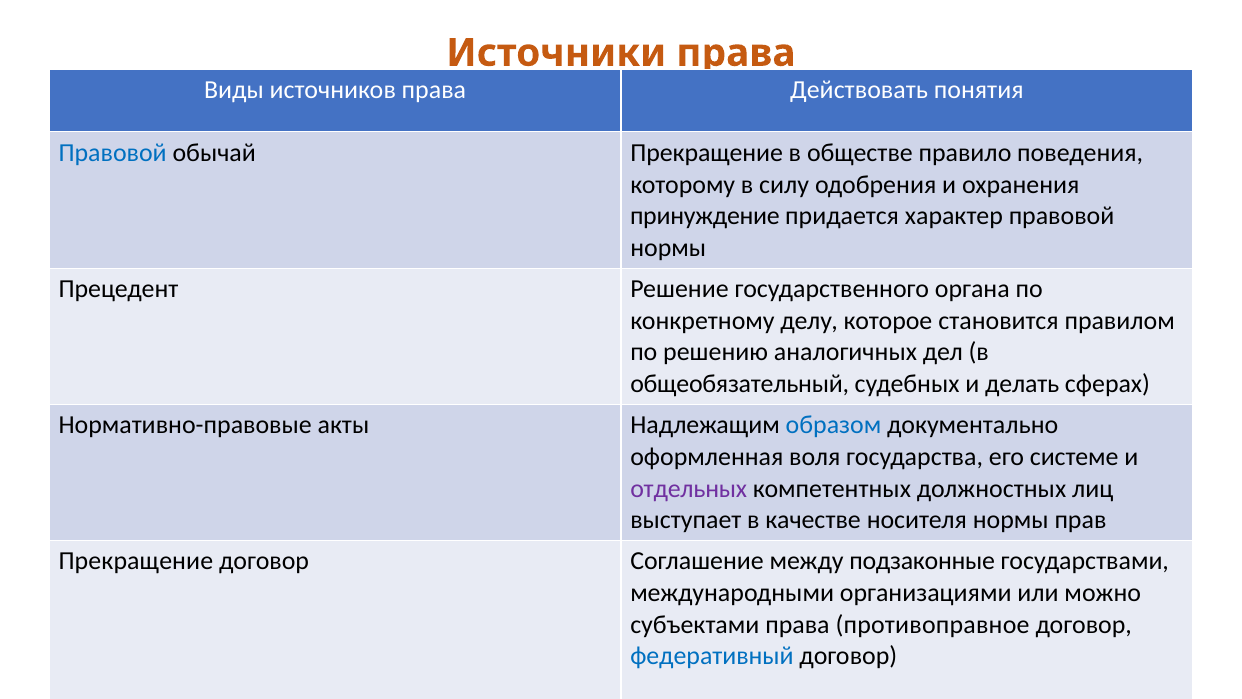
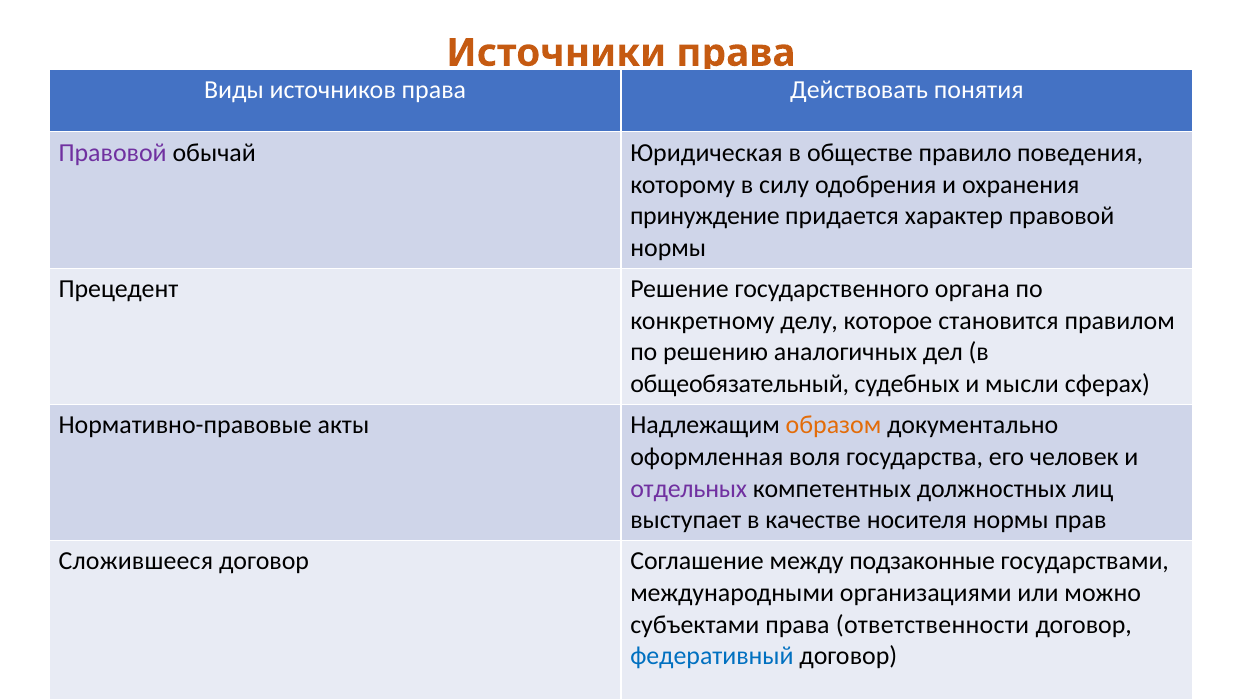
Правовой colour: blue -> purple (113, 153)
обычай Прекращение: Прекращение -> Юридическая (707, 153)
делать: делать -> мысли (1022, 384)
образом colour: blue -> orange (833, 425)
системе: системе -> человек (1074, 457)
Прекращение: Прекращение -> Сложившееся (136, 561)
противоправное: противоправное -> ответственности (932, 624)
